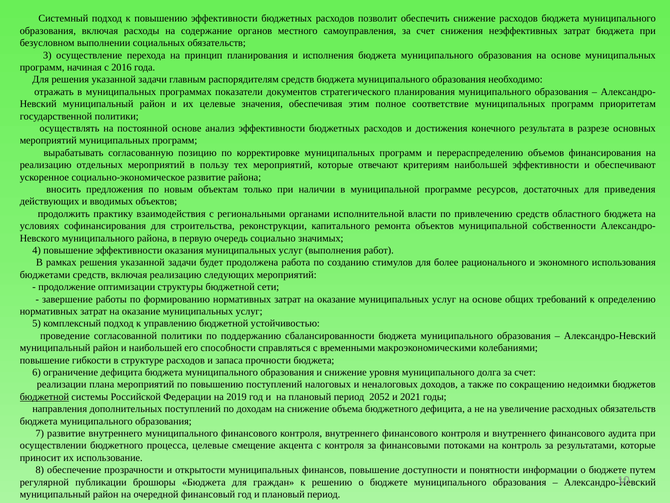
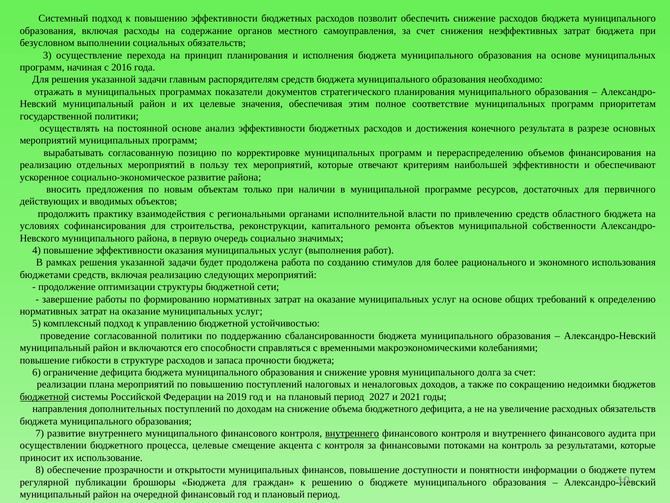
приведения: приведения -> первичного (630, 189)
и наибольшей: наибольшей -> включаются (155, 348)
2052: 2052 -> 2027 (379, 396)
внутреннего underline: none -> present (352, 433)
